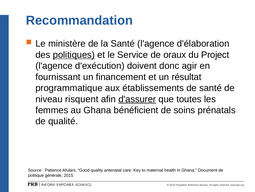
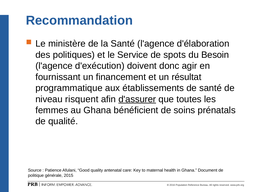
politiques underline: present -> none (74, 55)
oraux: oraux -> spots (175, 55)
Project: Project -> Besoin (215, 55)
